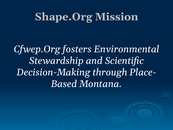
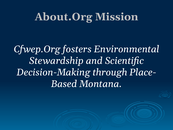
Shape.Org: Shape.Org -> About.Org (63, 17)
